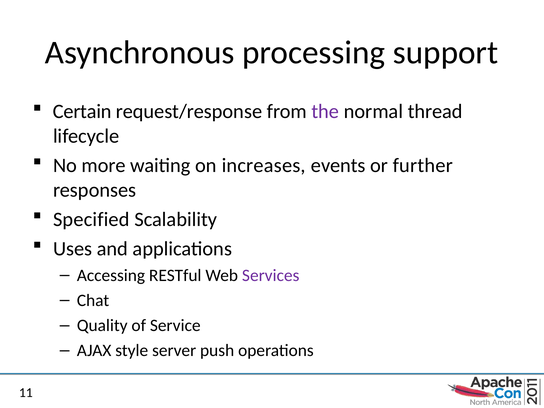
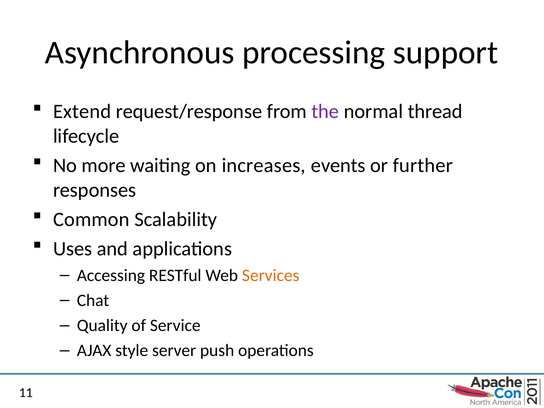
Certain: Certain -> Extend (82, 112)
Specified: Specified -> Common (91, 219)
Services colour: purple -> orange (271, 275)
